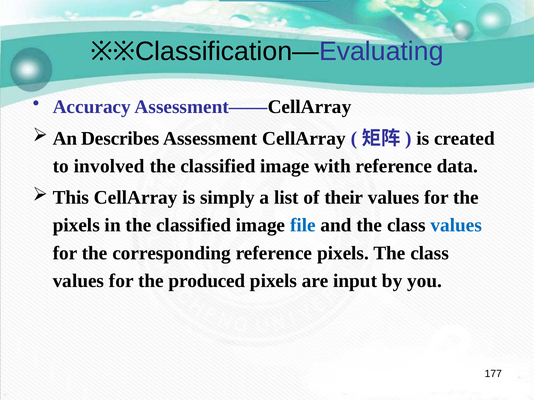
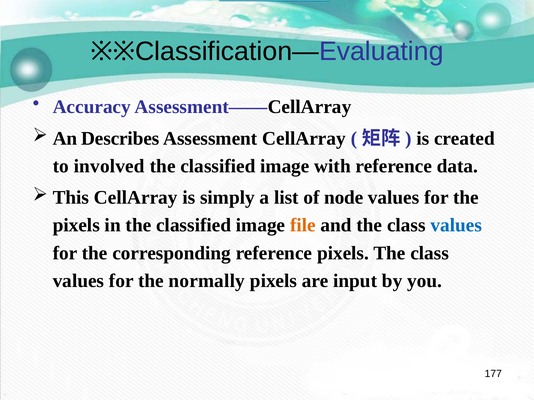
their: their -> node (344, 198)
file colour: blue -> orange (303, 226)
produced: produced -> normally (207, 281)
